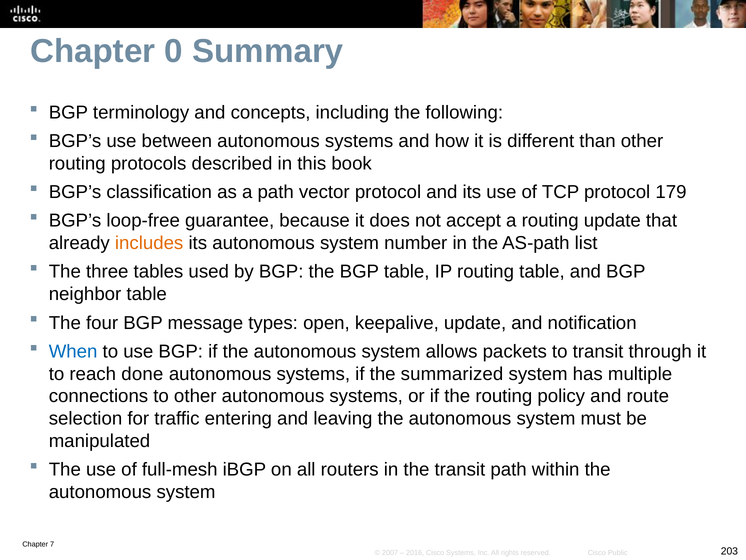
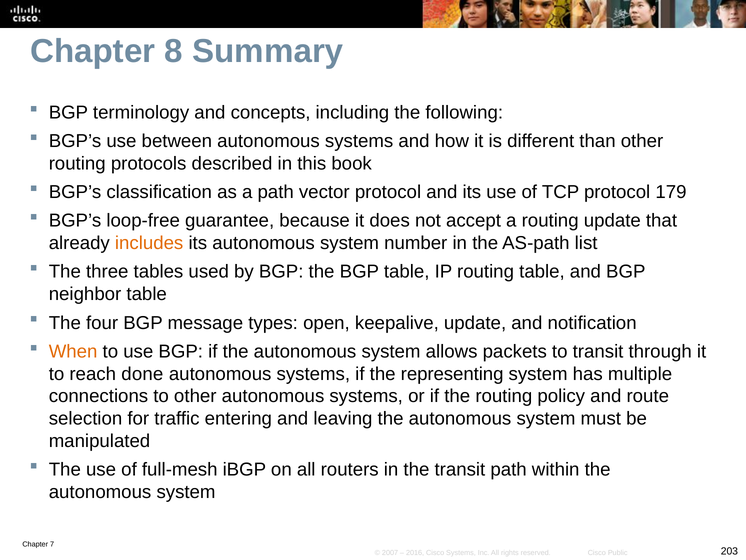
0: 0 -> 8 (174, 51)
When colour: blue -> orange (73, 351)
summarized: summarized -> representing (452, 374)
